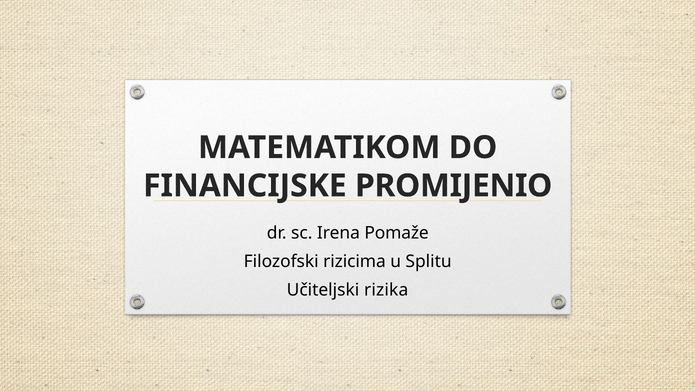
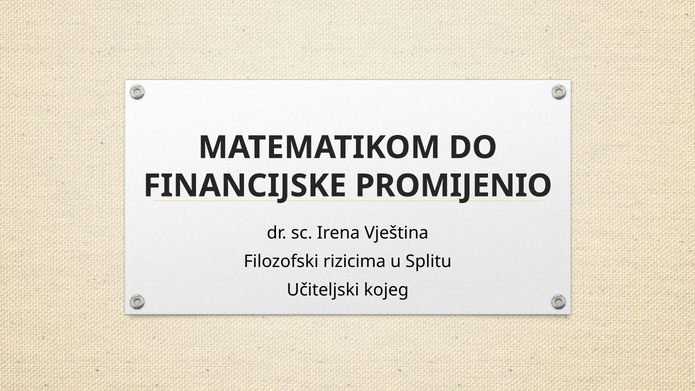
Pomaže: Pomaže -> Vještina (397, 233)
rizika: rizika -> kojeg (386, 290)
